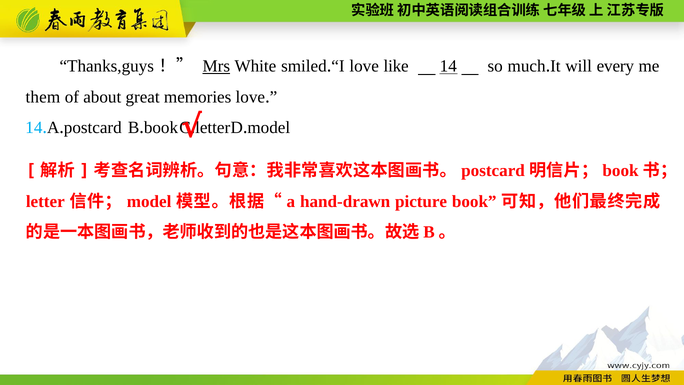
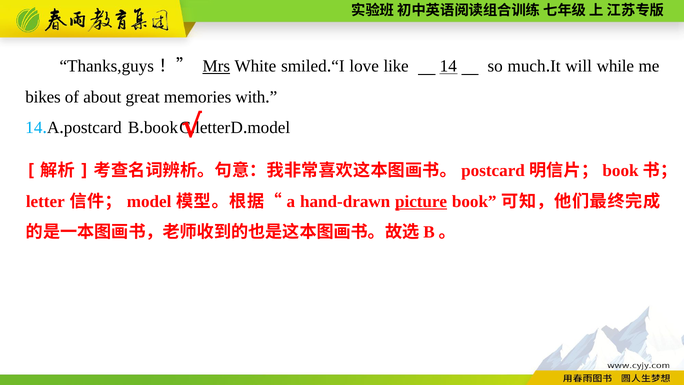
every: every -> while (615, 66)
them: them -> bikes (43, 97)
memories love: love -> with (250, 97)
picture underline: none -> present (421, 201)
